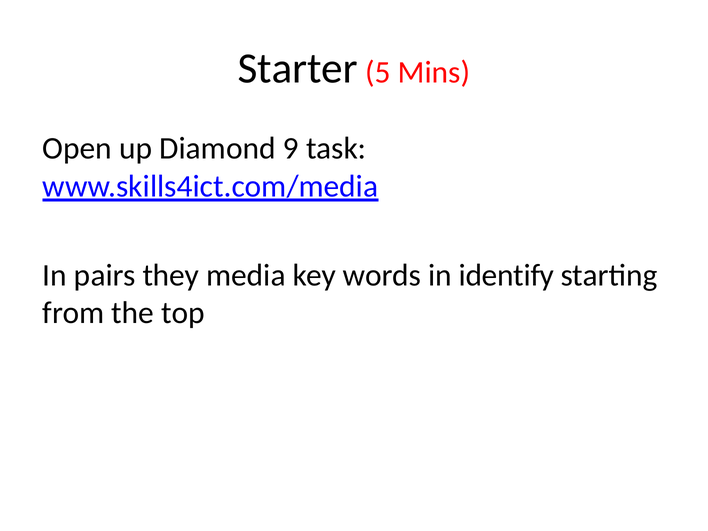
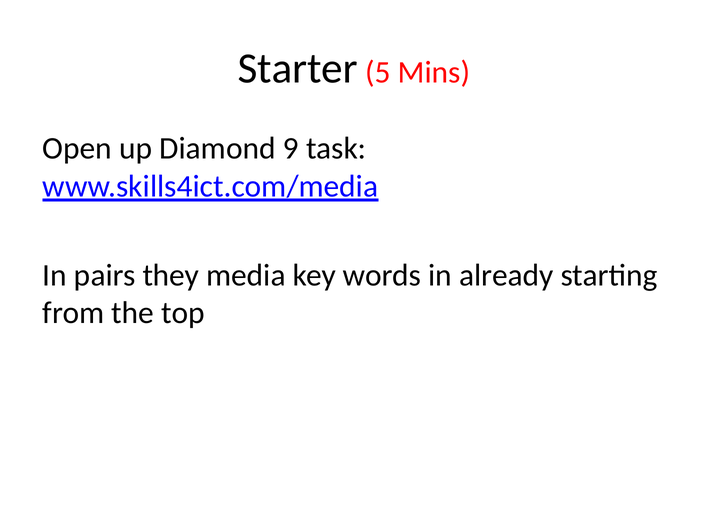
identify: identify -> already (506, 275)
